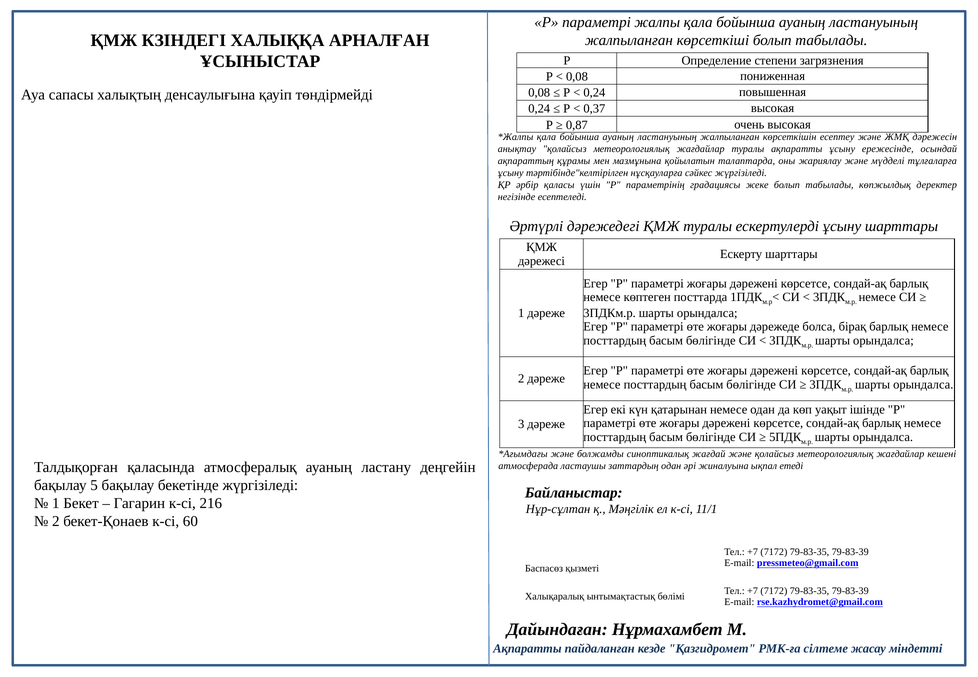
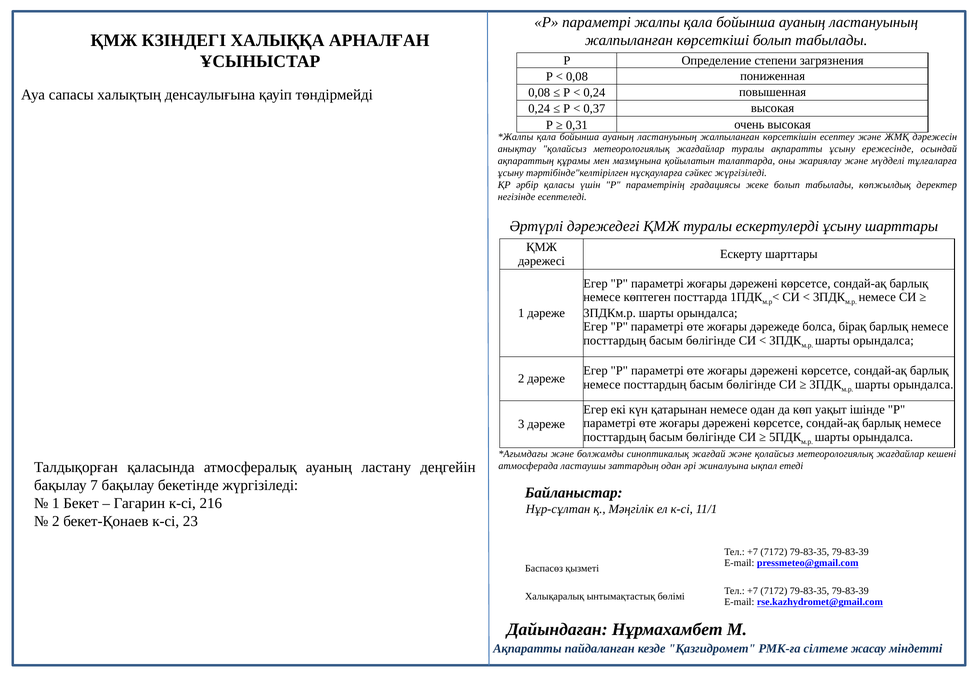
0,87: 0,87 -> 0,31 (577, 125)
5: 5 -> 7 (94, 485)
60: 60 -> 23 (190, 522)
